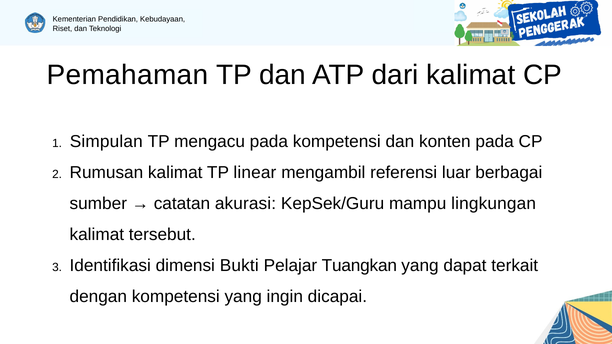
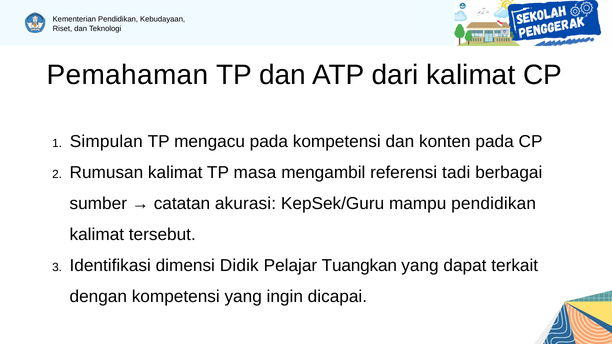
linear: linear -> masa (255, 173)
luar: luar -> tadi (456, 173)
mampu lingkungan: lingkungan -> pendidikan (494, 204)
Bukti: Bukti -> Didik (239, 266)
